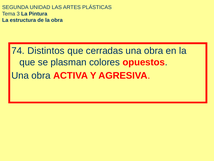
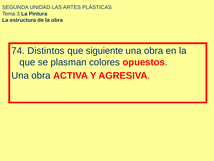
cerradas: cerradas -> siguiente (105, 51)
